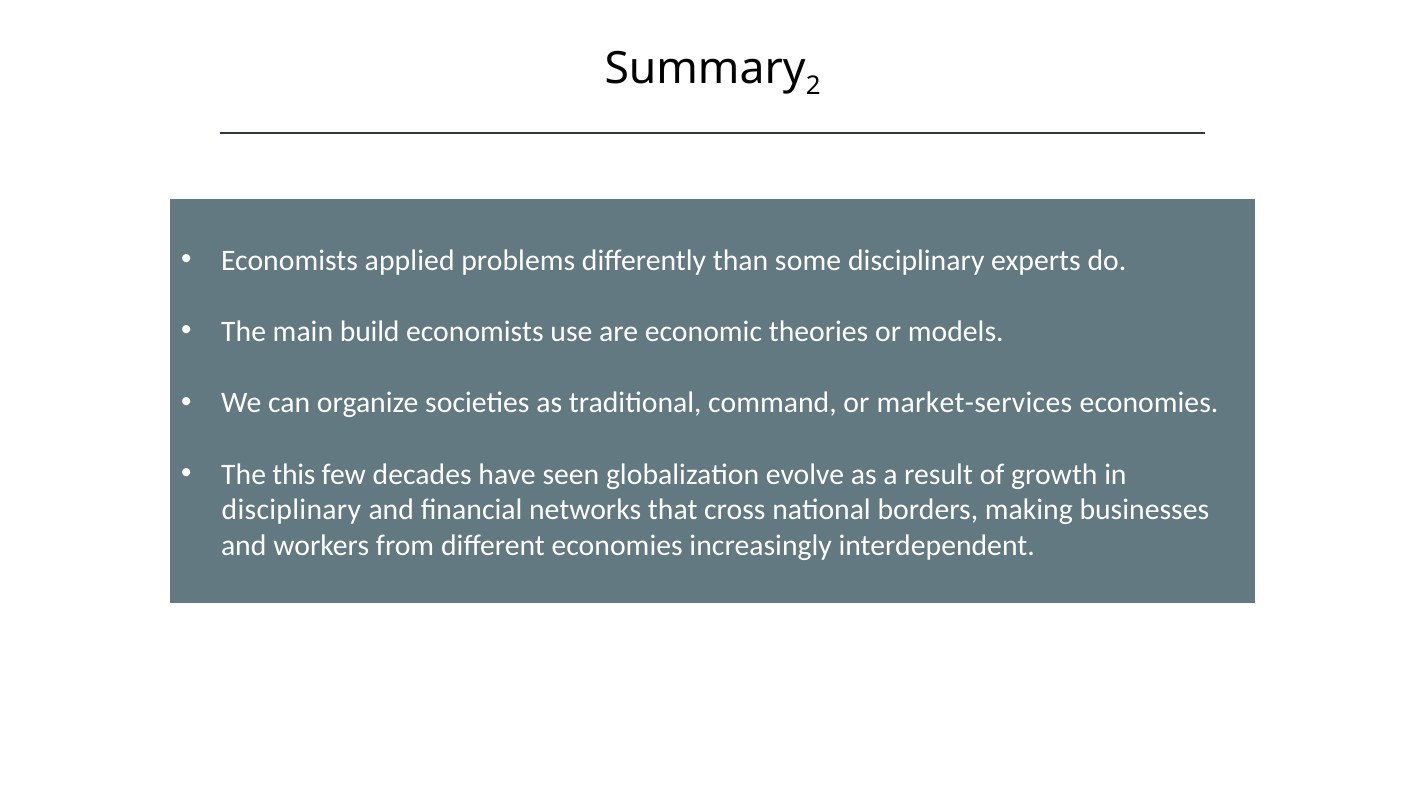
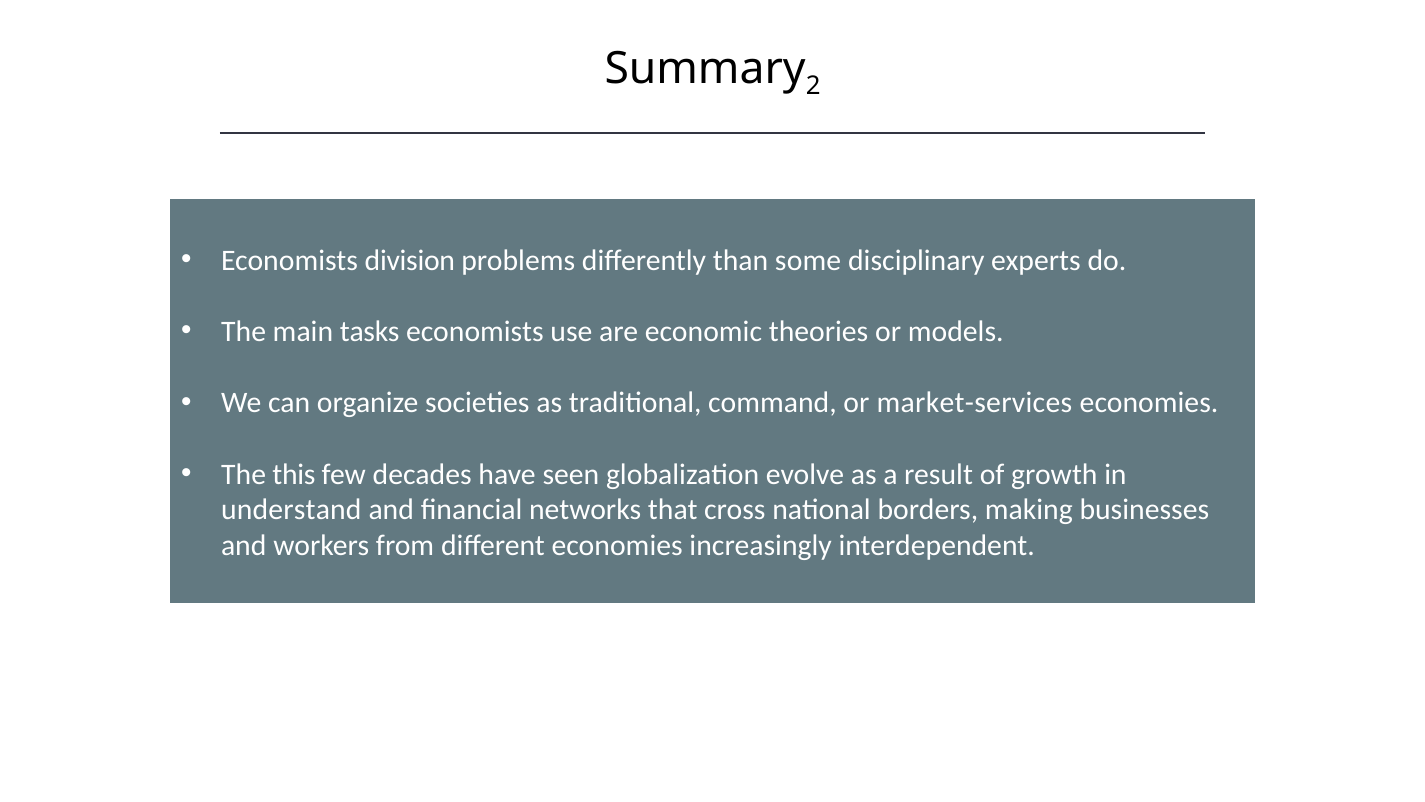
applied: applied -> division (410, 260)
build: build -> tasks (370, 332)
disciplinary: disciplinary -> understand (291, 510)
